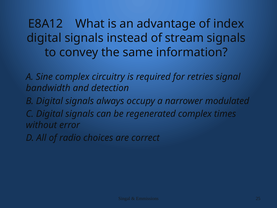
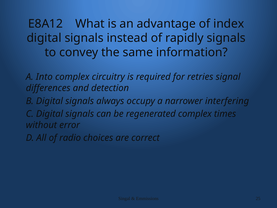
stream: stream -> rapidly (184, 38)
Sine: Sine -> Into (44, 77)
bandwidth: bandwidth -> differences (48, 88)
modulated: modulated -> interfering (227, 101)
